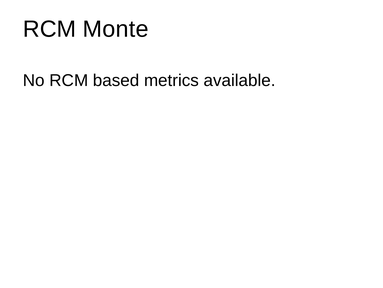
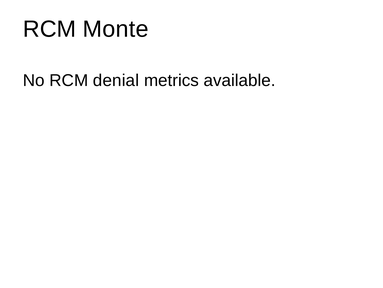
based: based -> denial (116, 80)
